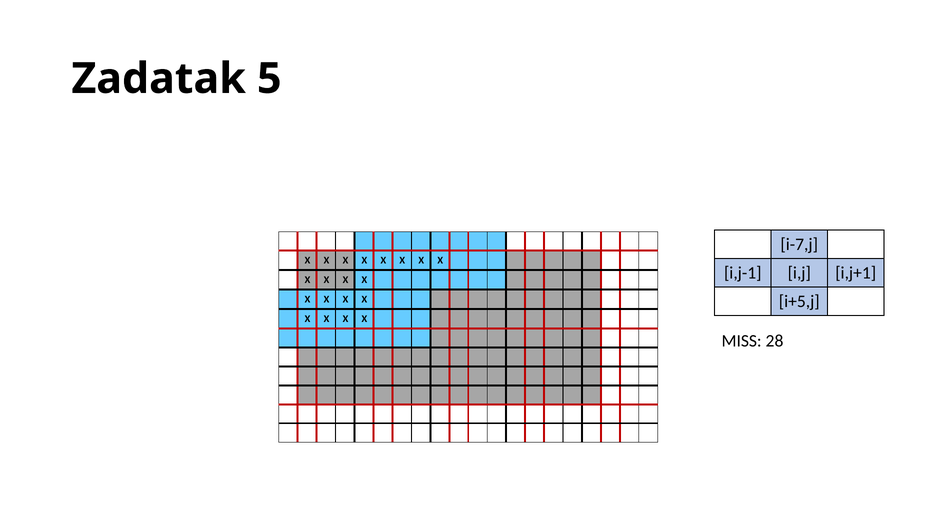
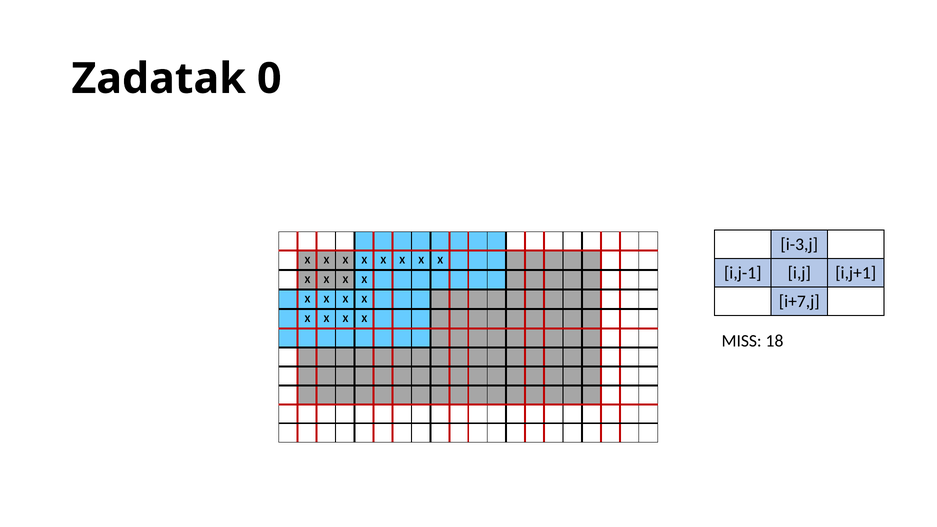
5: 5 -> 0 (269, 79)
i-7,j: i-7,j -> i-3,j (799, 245)
i+5,j: i+5,j -> i+7,j (799, 302)
28: 28 -> 18 (775, 341)
